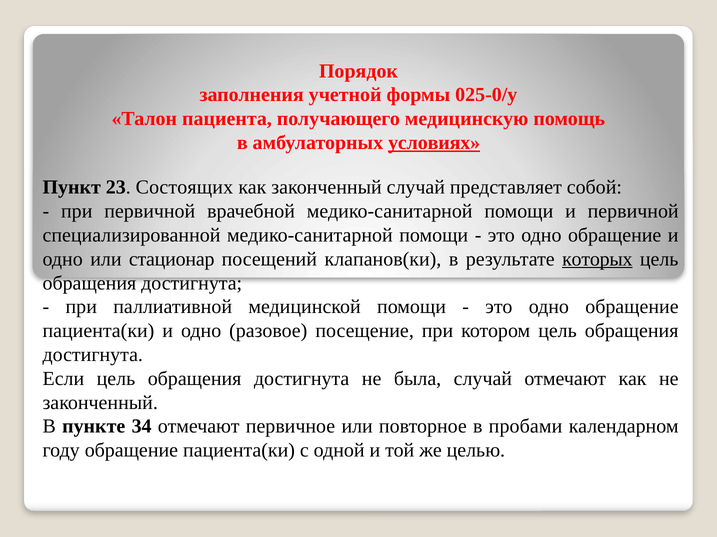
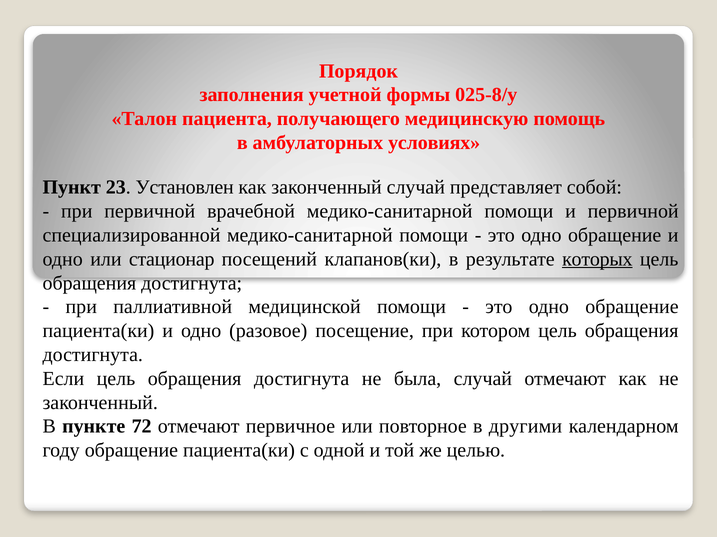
025-0/у: 025-0/у -> 025-8/у (486, 95)
условиях underline: present -> none (434, 143)
Состоящих: Состоящих -> Установлен (185, 188)
34: 34 -> 72 (142, 427)
пробами: пробами -> другими (525, 427)
